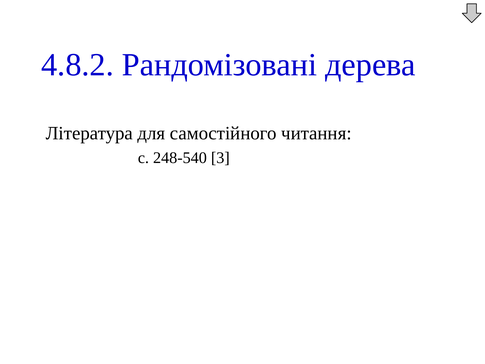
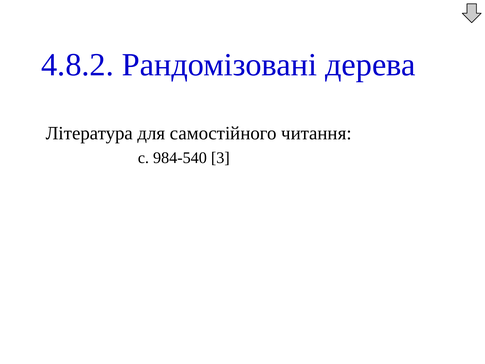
248-540: 248-540 -> 984-540 (180, 158)
